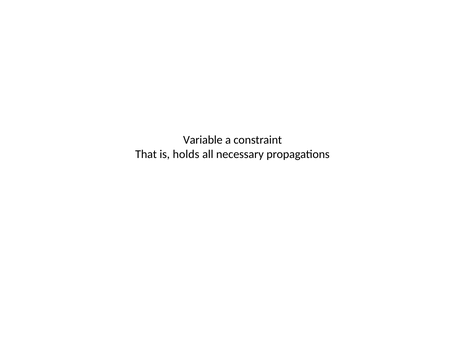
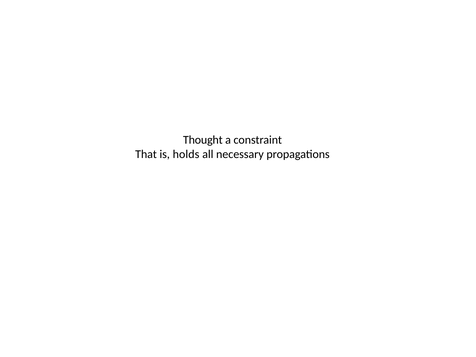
Variable: Variable -> Thought (203, 140)
